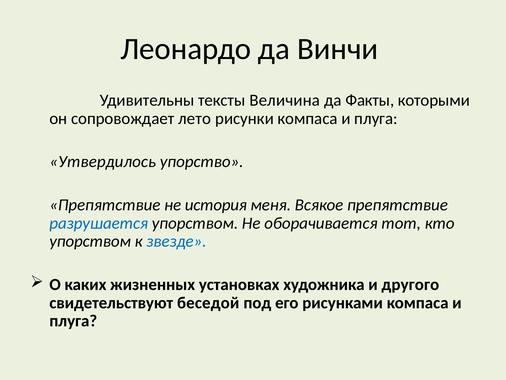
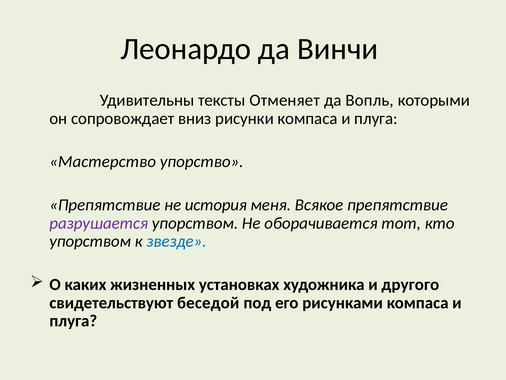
Величина: Величина -> Отменяет (285, 100)
Факты: Факты -> Вопль (370, 100)
лето: лето -> вниз (195, 118)
Утвердилось: Утвердилось -> Мастерство (103, 161)
разрушается colour: blue -> purple (99, 223)
